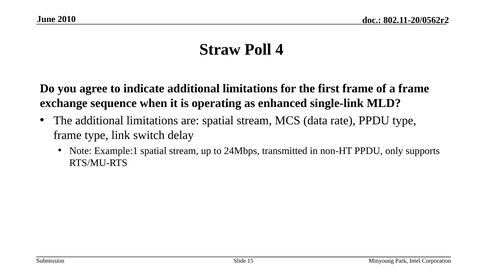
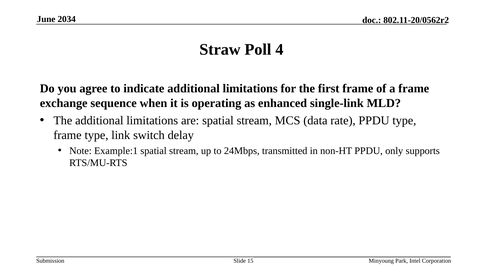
2010: 2010 -> 2034 (67, 19)
